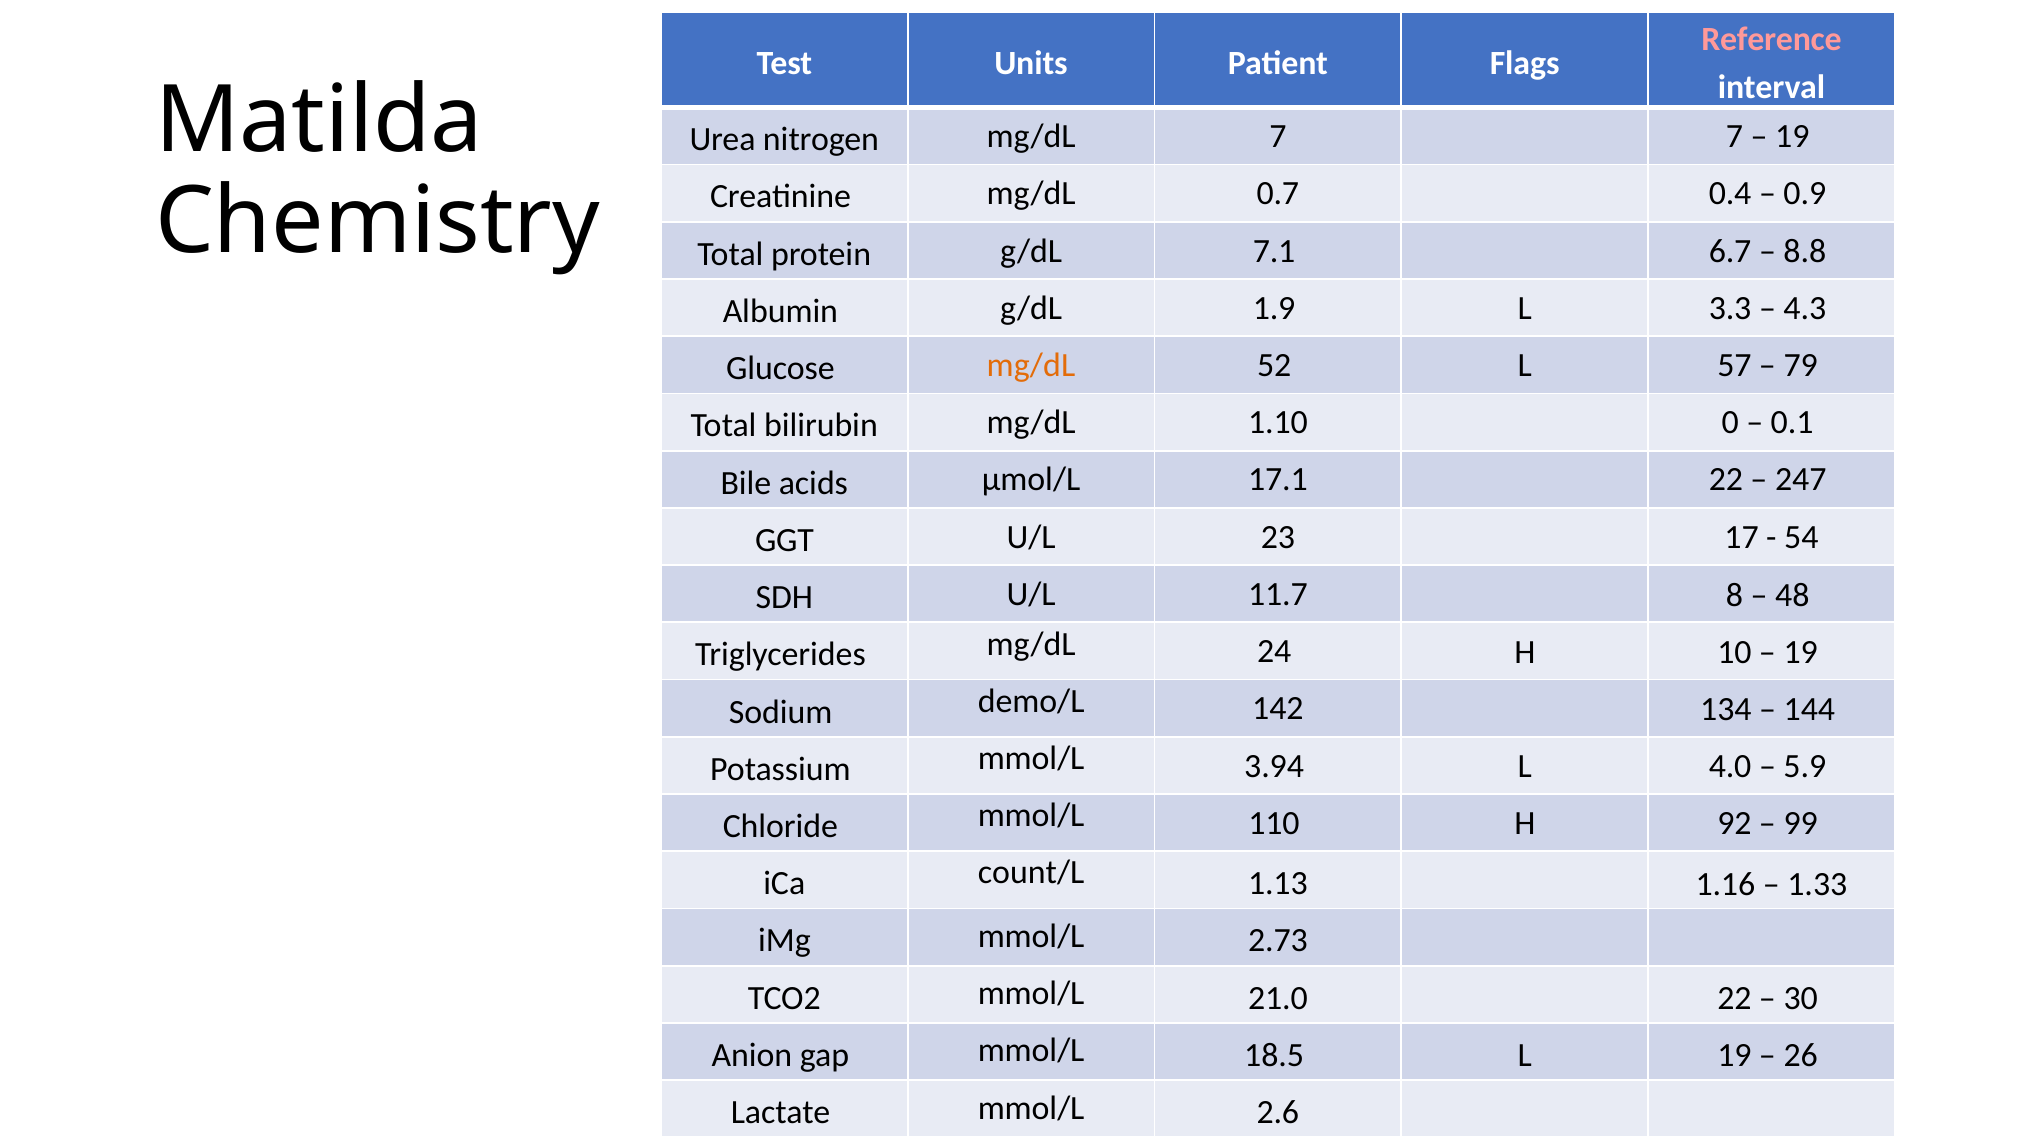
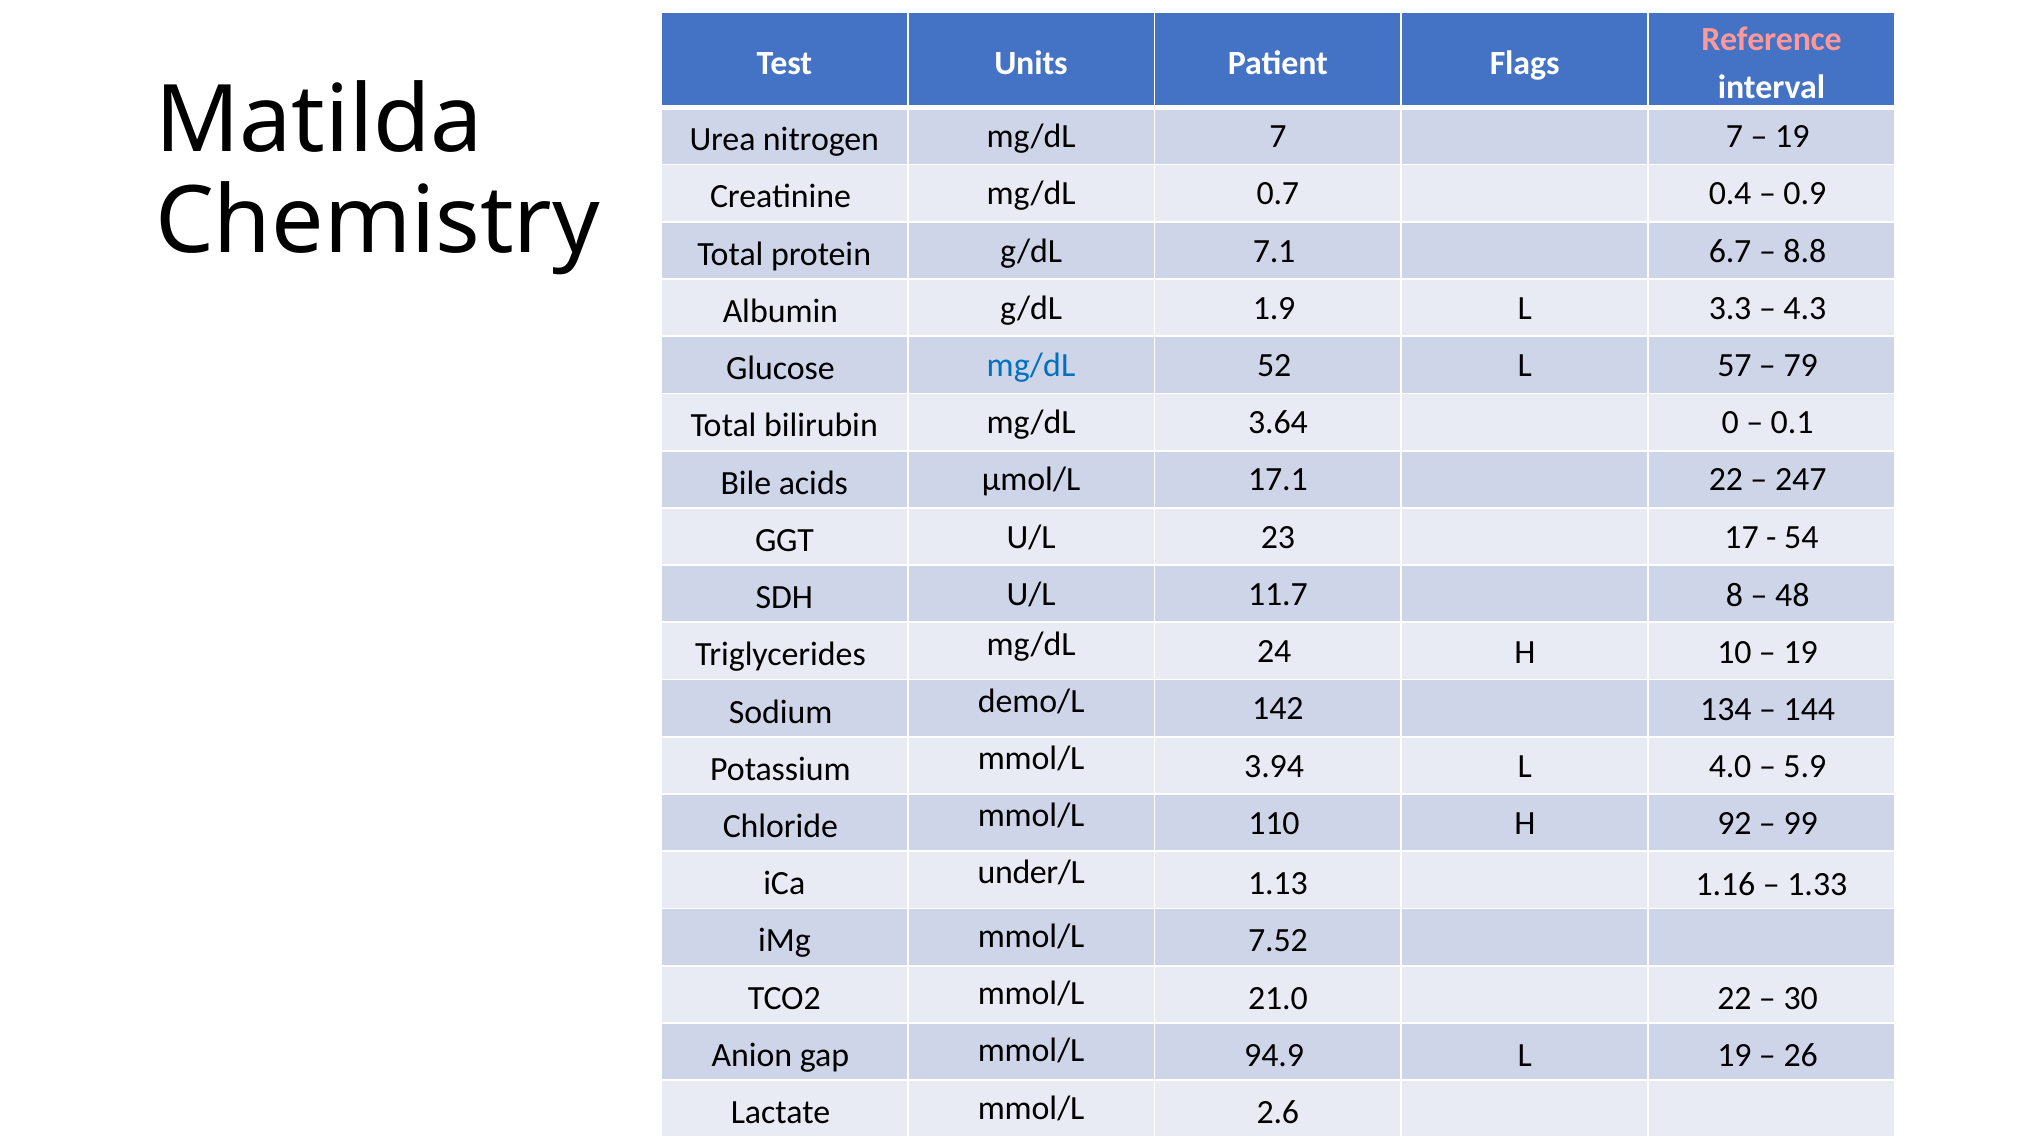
mg/dL colour: orange -> blue (1031, 365)
1.10: 1.10 -> 3.64 (1278, 422)
count/L: count/L -> under/L (1031, 873)
2.73: 2.73 -> 7.52 (1278, 940)
18.5: 18.5 -> 94.9 (1274, 1055)
